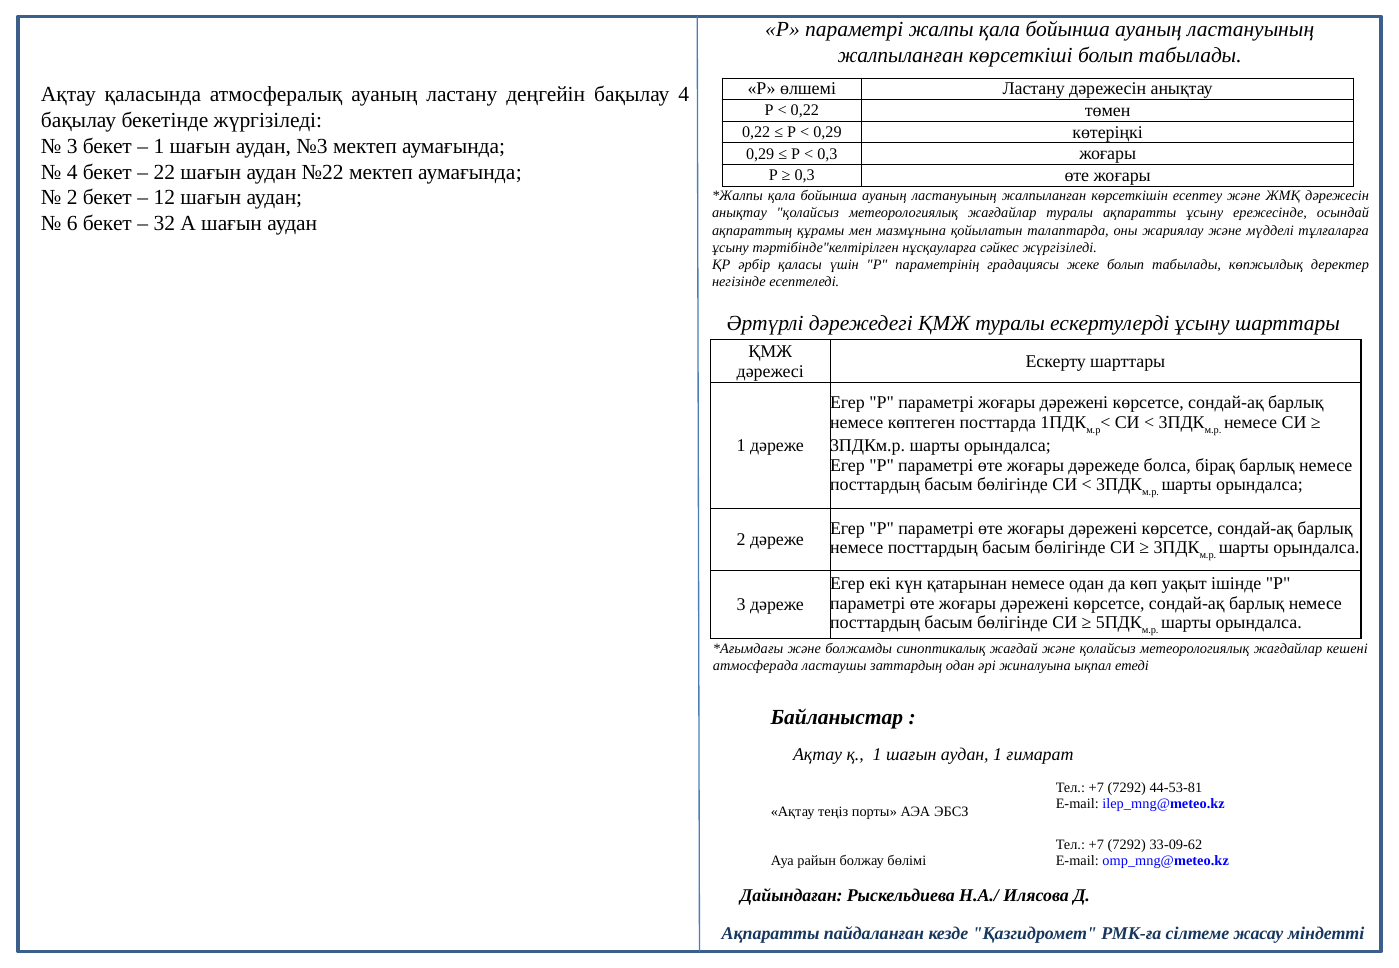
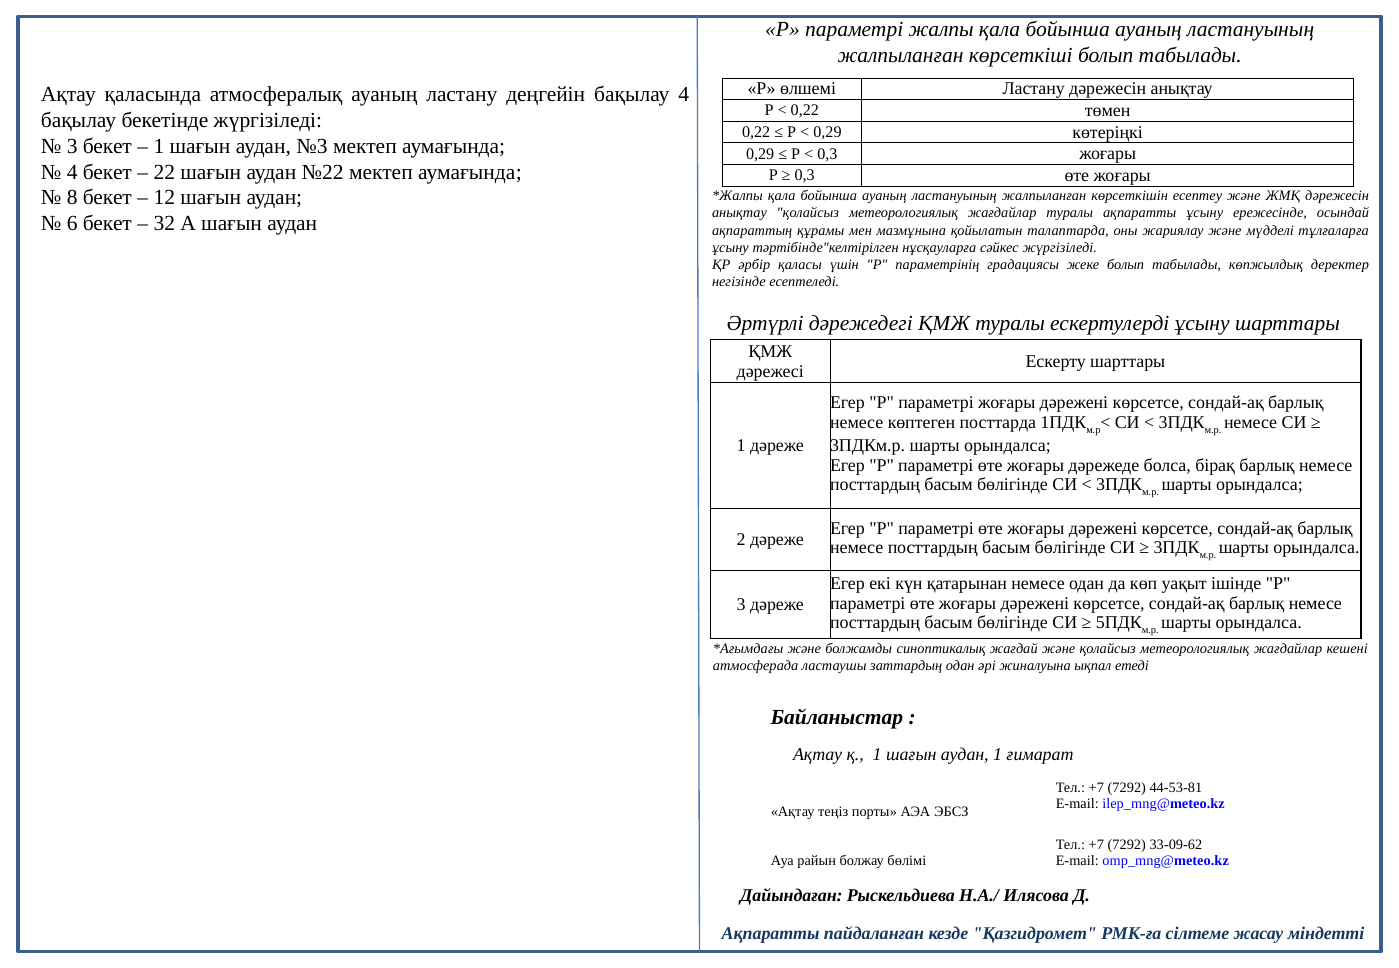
2: 2 -> 8 (72, 198)
